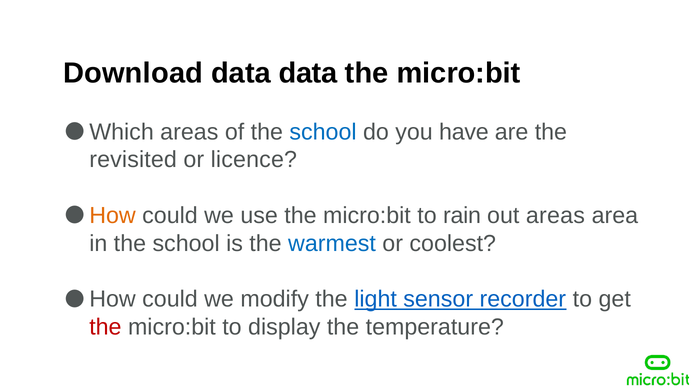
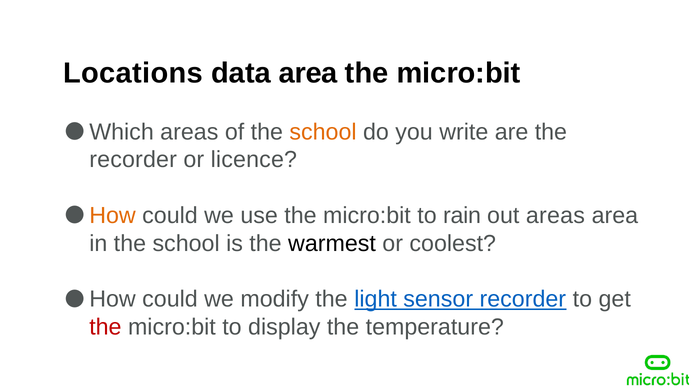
Download: Download -> Locations (133, 73)
data data: data -> area (308, 73)
school colour: blue -> orange (323, 132)
have: have -> write (464, 132)
revisited: revisited -> recorder (133, 160)
warmest colour: blue -> black (332, 243)
